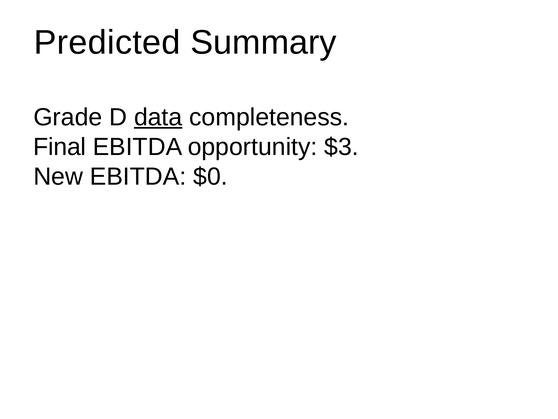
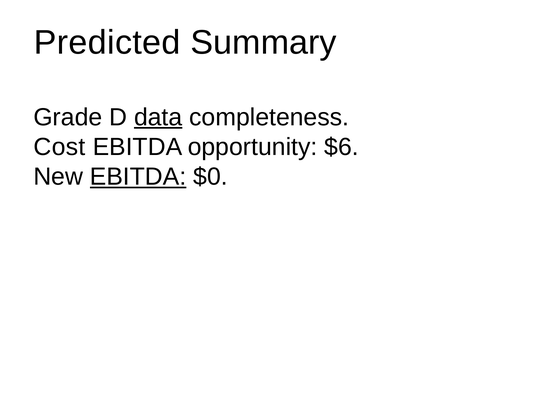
Final: Final -> Cost (59, 147)
$3: $3 -> $6 (341, 147)
EBITDA underline: none -> present (138, 177)
